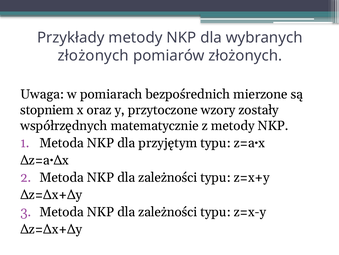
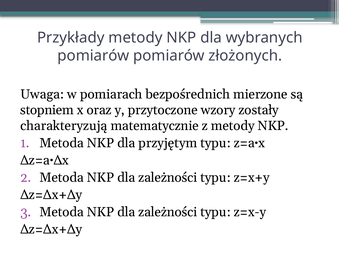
złożonych: złożonych -> pomiarów (93, 56)
współrzędnych: współrzędnych -> charakteryzują (64, 125)
